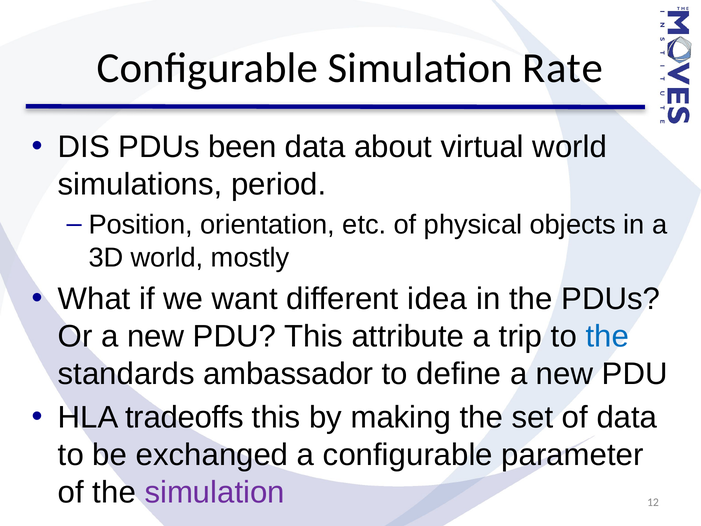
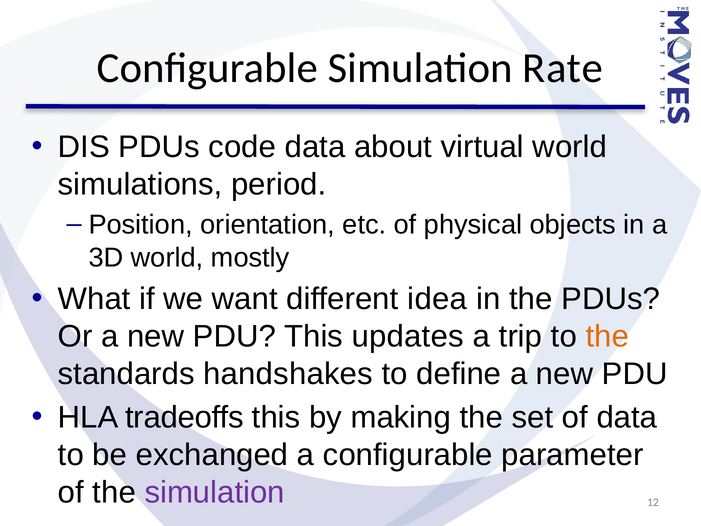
been: been -> code (242, 147)
attribute: attribute -> updates (408, 336)
the colour: blue -> orange (607, 336)
ambassador: ambassador -> handshakes (288, 374)
